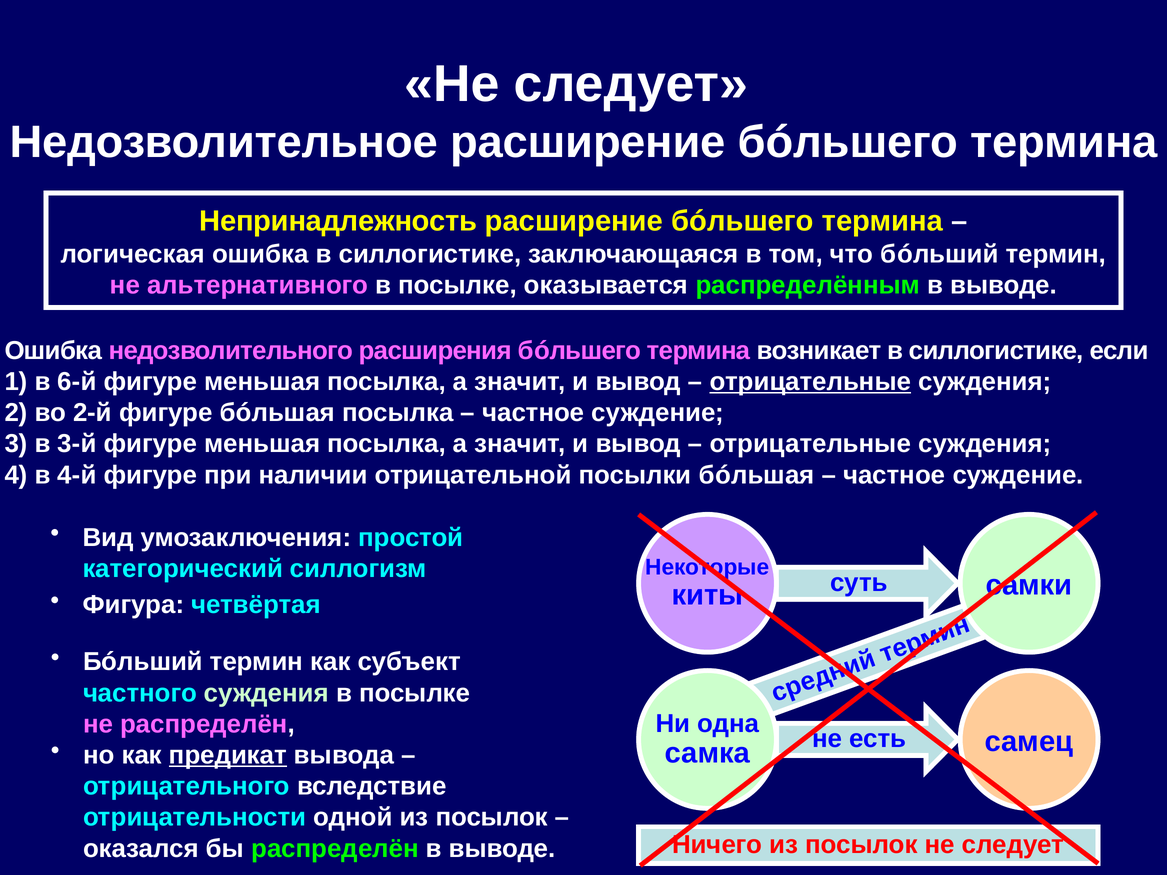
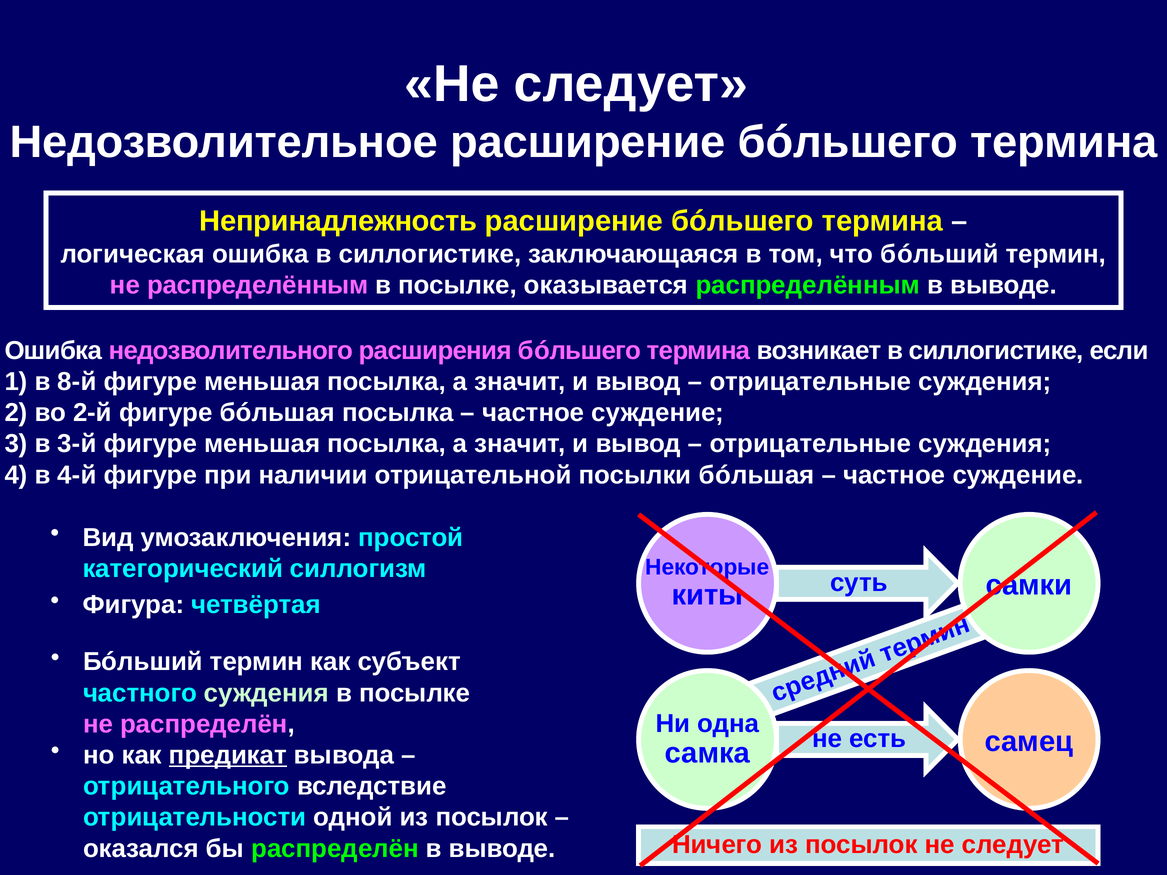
не альтернативного: альтернативного -> распределённым (258, 285)
6-й: 6-й -> 8-й (77, 382)
отрицательные underline: present -> none (810, 382)
